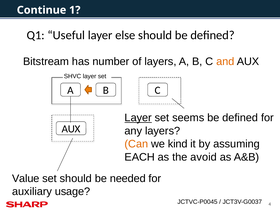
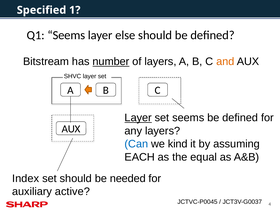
Continue: Continue -> Specified (42, 10)
Q1 Useful: Useful -> Seems (66, 35)
number underline: none -> present (111, 62)
Can colour: orange -> blue (136, 144)
avoid: avoid -> equal (204, 157)
Value: Value -> Index (26, 178)
usage: usage -> active (72, 192)
